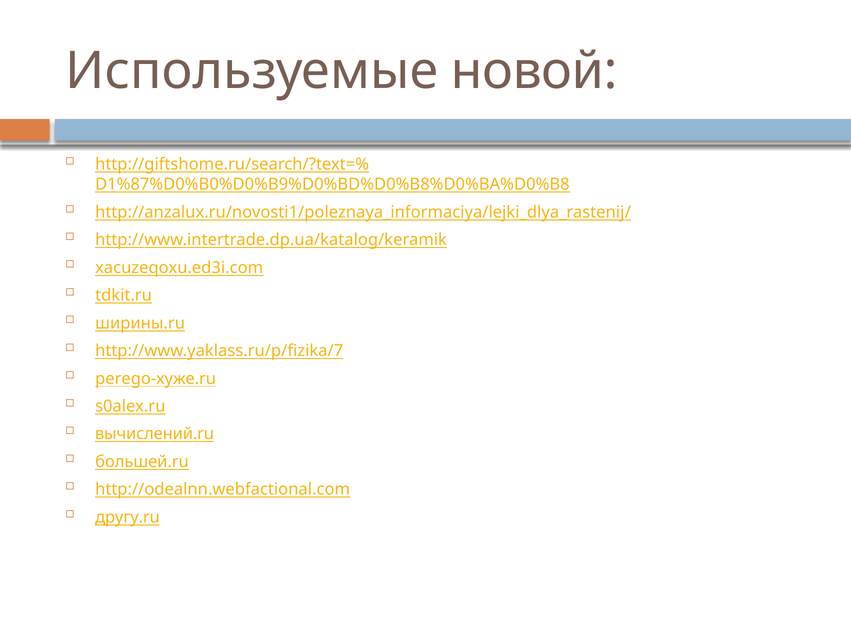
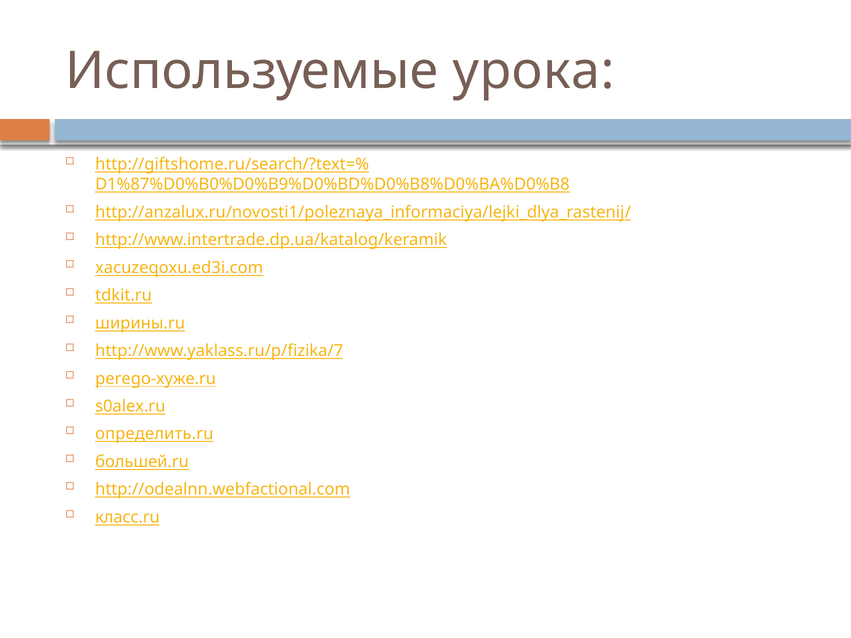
новой: новой -> урока (534, 71)
вычислений.ru: вычислений.ru -> определить.ru (154, 434)
другу.ru: другу.ru -> класс.ru (127, 517)
